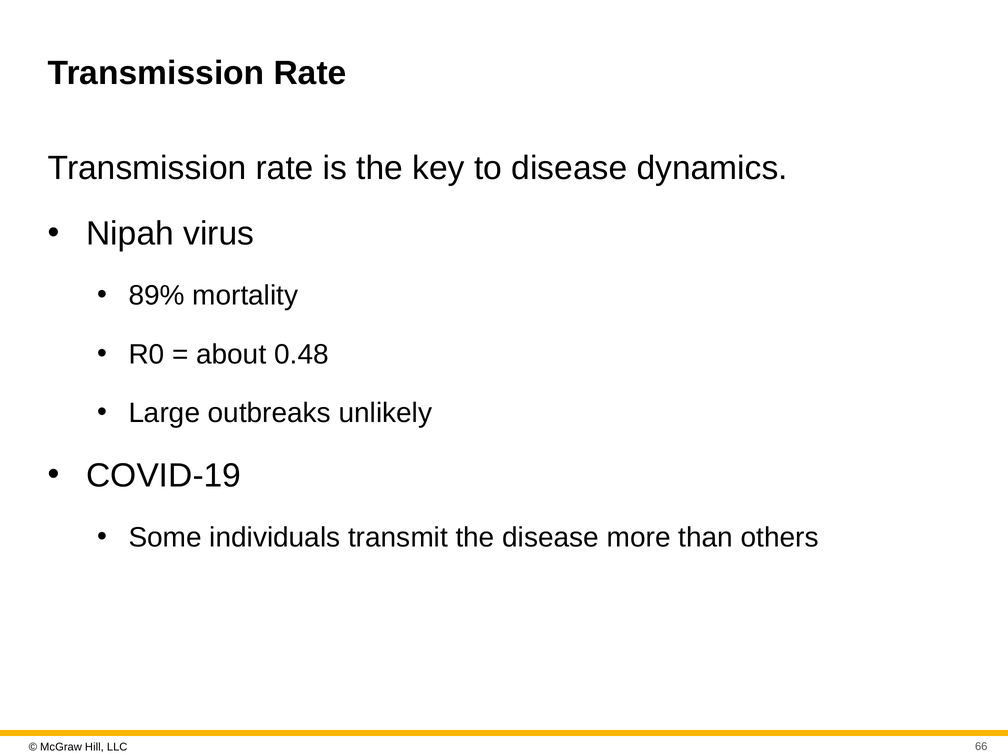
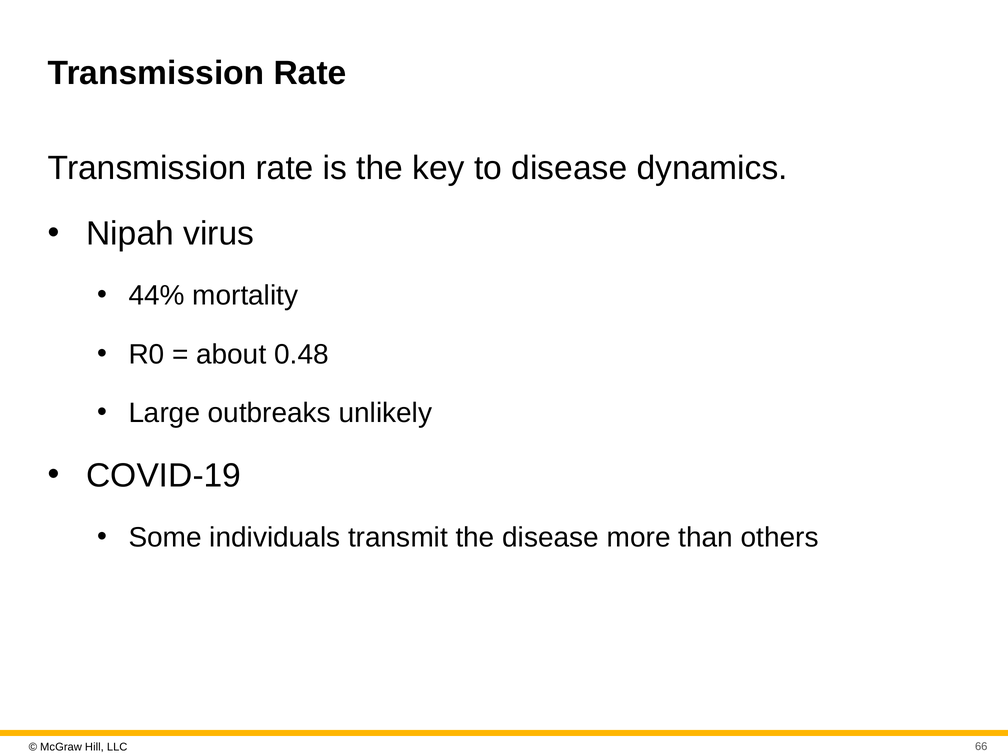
89%: 89% -> 44% (157, 296)
